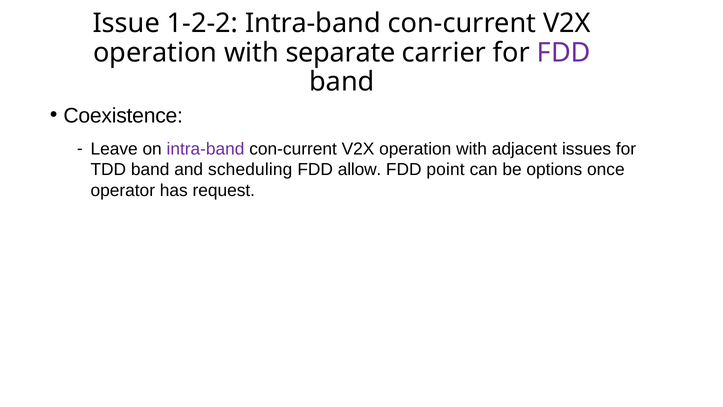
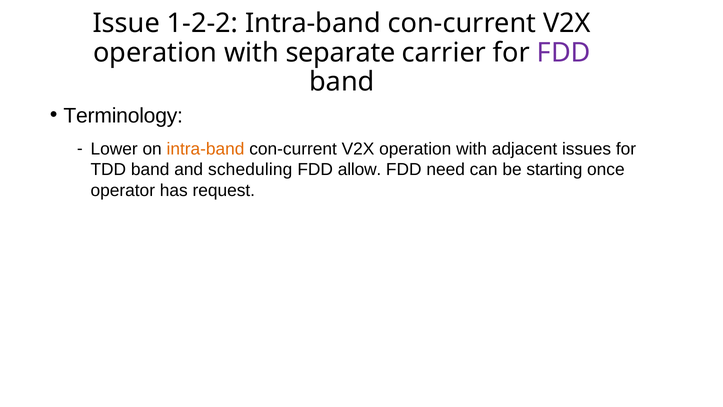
Coexistence: Coexistence -> Terminology (123, 115)
Leave: Leave -> Lower (114, 149)
intra-band colour: purple -> orange (206, 149)
point: point -> need (446, 170)
options: options -> starting (554, 170)
